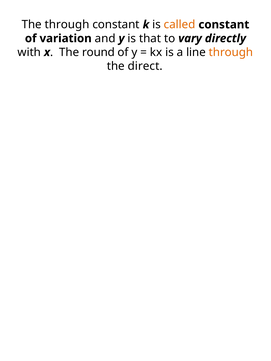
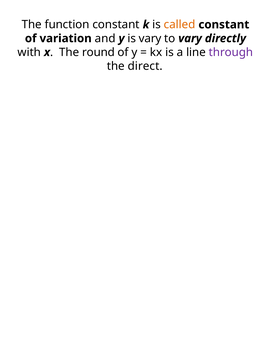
The through: through -> function (67, 25)
is that: that -> vary (150, 38)
through colour: orange -> purple (231, 52)
